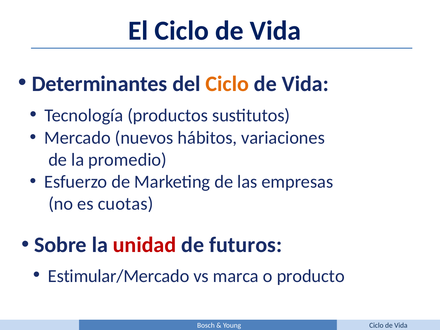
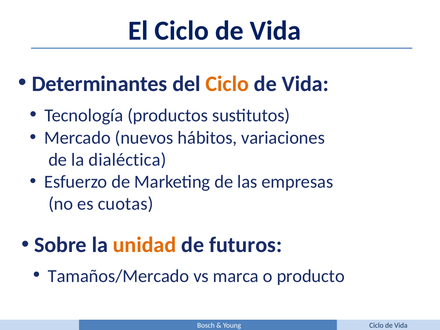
promedio: promedio -> dialéctica (127, 160)
unidad colour: red -> orange (145, 245)
Estimular/Mercado: Estimular/Mercado -> Tamaños/Mercado (119, 276)
